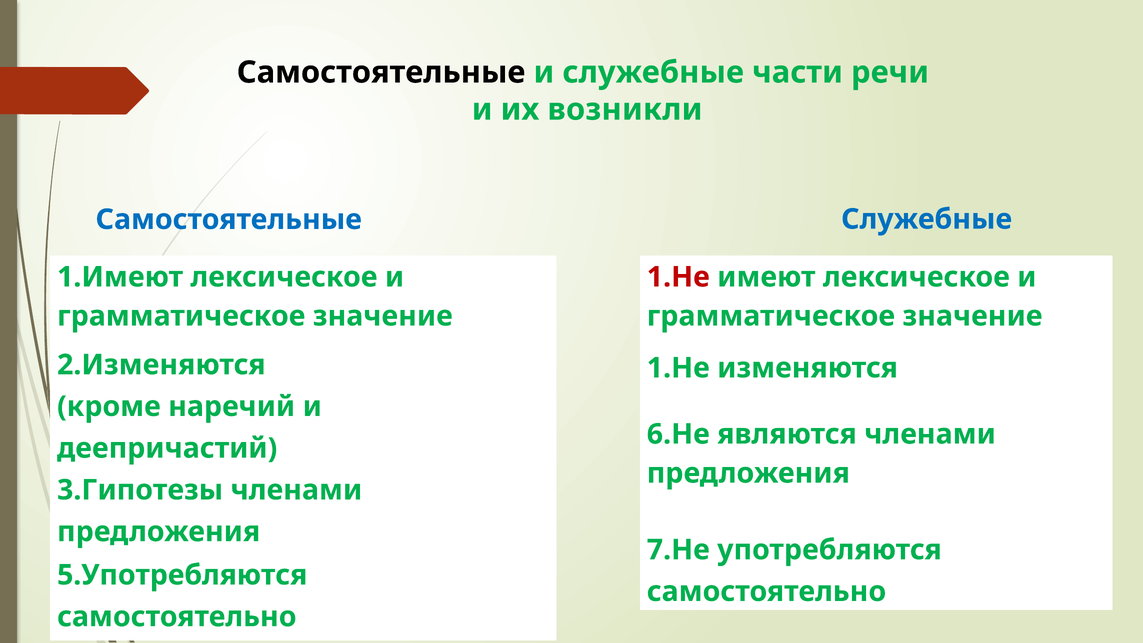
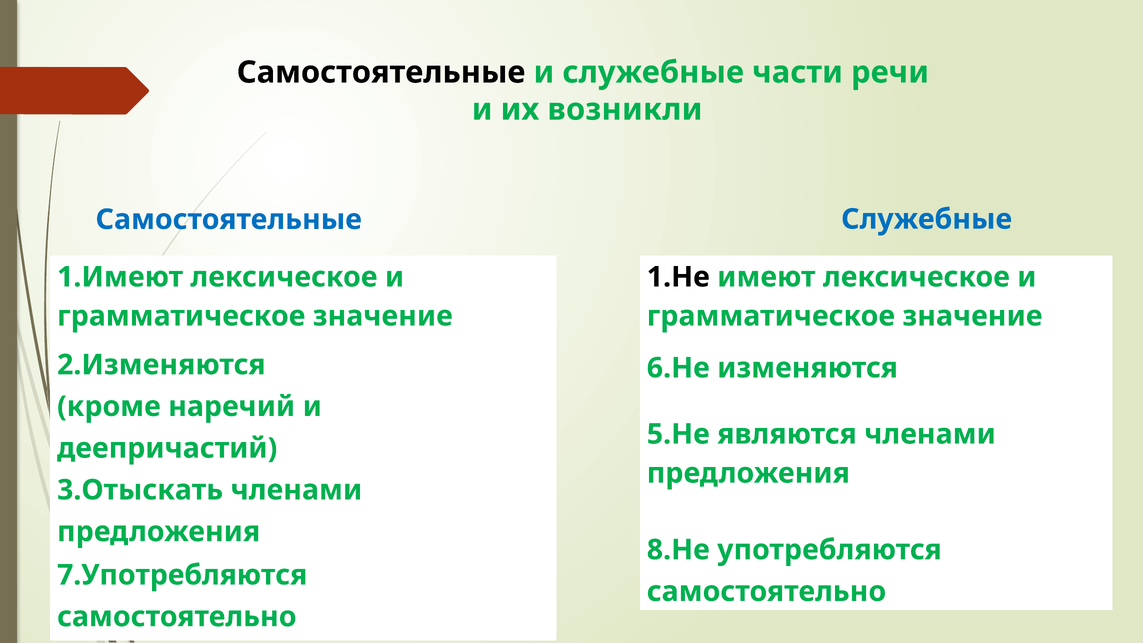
1.Не colour: red -> black (678, 277)
1.Не: 1.Не -> 6.Не (678, 368)
6.Не: 6.Не -> 5.Не (678, 434)
3.Гипотезы: 3.Гипотезы -> 3.Отыскать (140, 490)
7.Не: 7.Не -> 8.Не (678, 550)
5.Употребляются: 5.Употребляются -> 7.Употребляются (182, 575)
